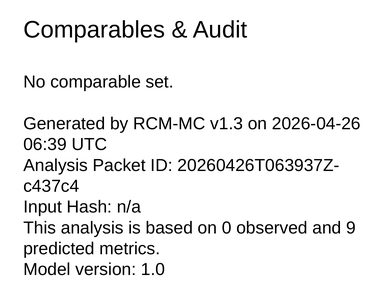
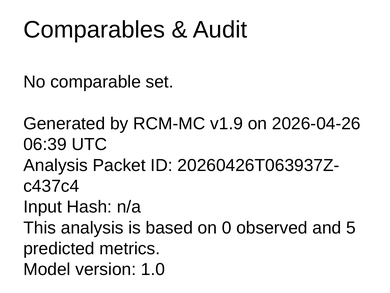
v1.3: v1.3 -> v1.9 (227, 123)
9: 9 -> 5 (351, 227)
